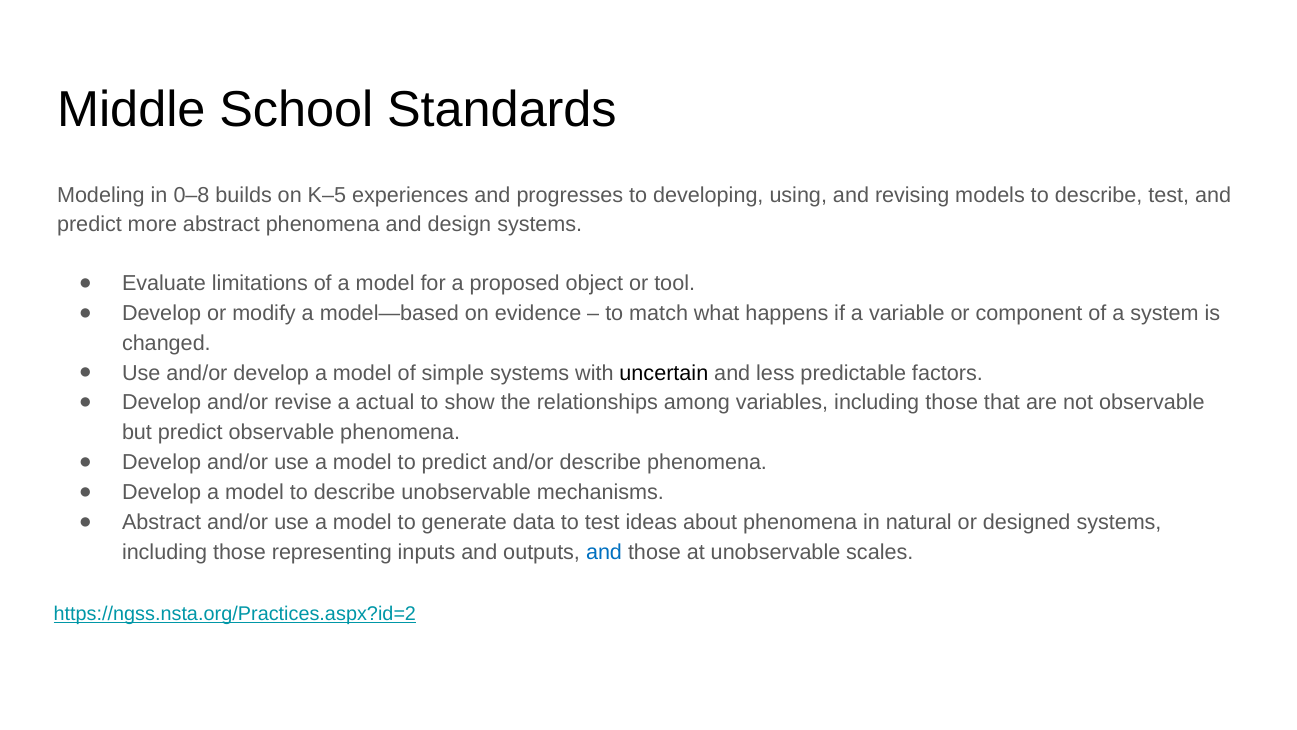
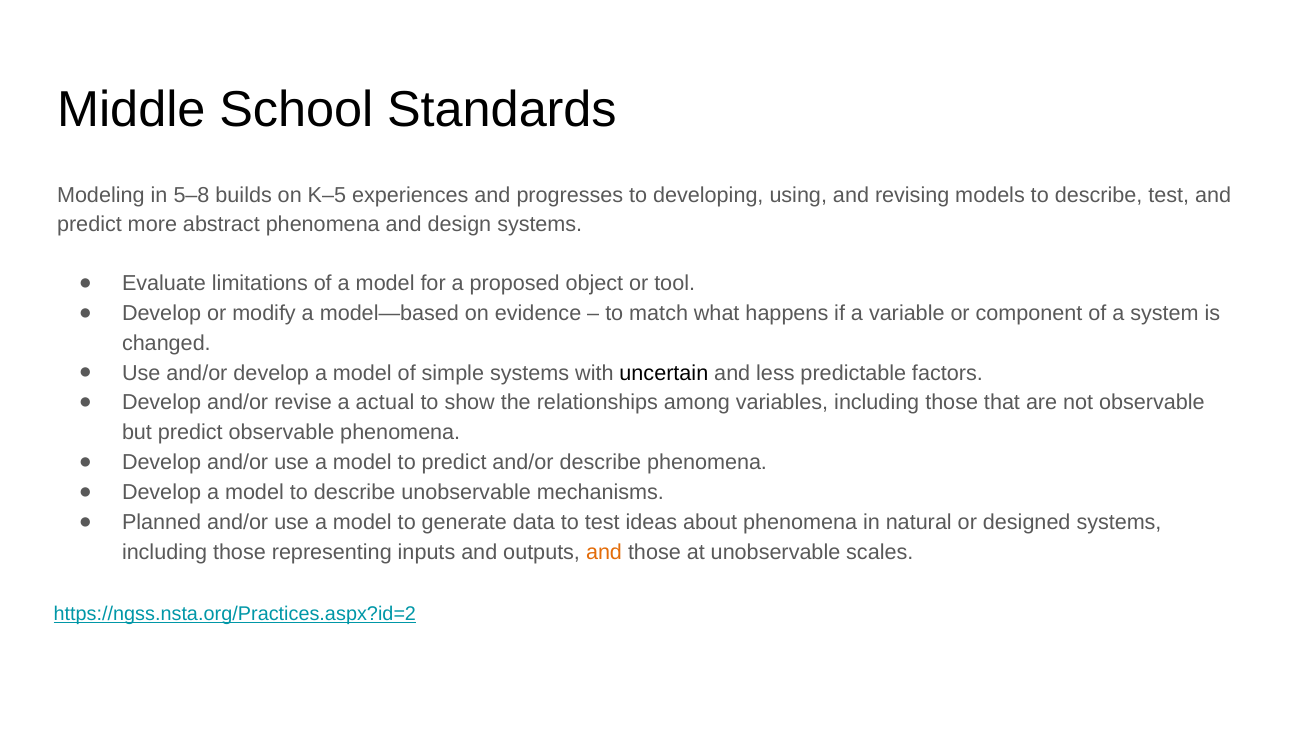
0–8: 0–8 -> 5–8 (192, 195)
Abstract: Abstract -> Planned (162, 522)
and colour: blue -> orange (604, 552)
